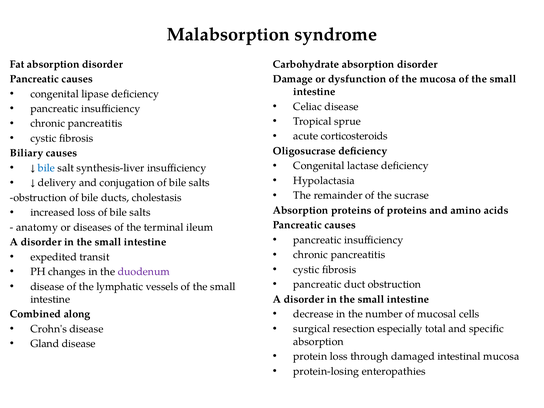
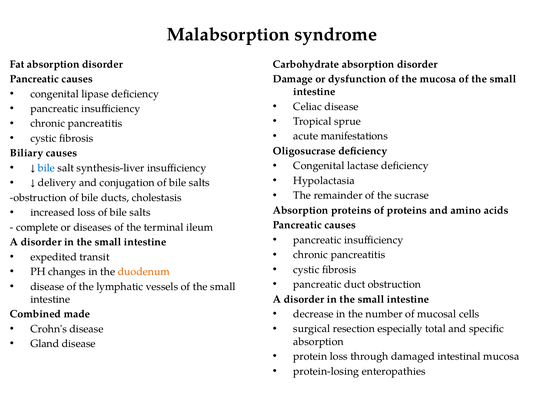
corticosteroids: corticosteroids -> manifestations (354, 136)
anatomy: anatomy -> complete (37, 227)
duodenum colour: purple -> orange (144, 272)
along: along -> made (77, 314)
